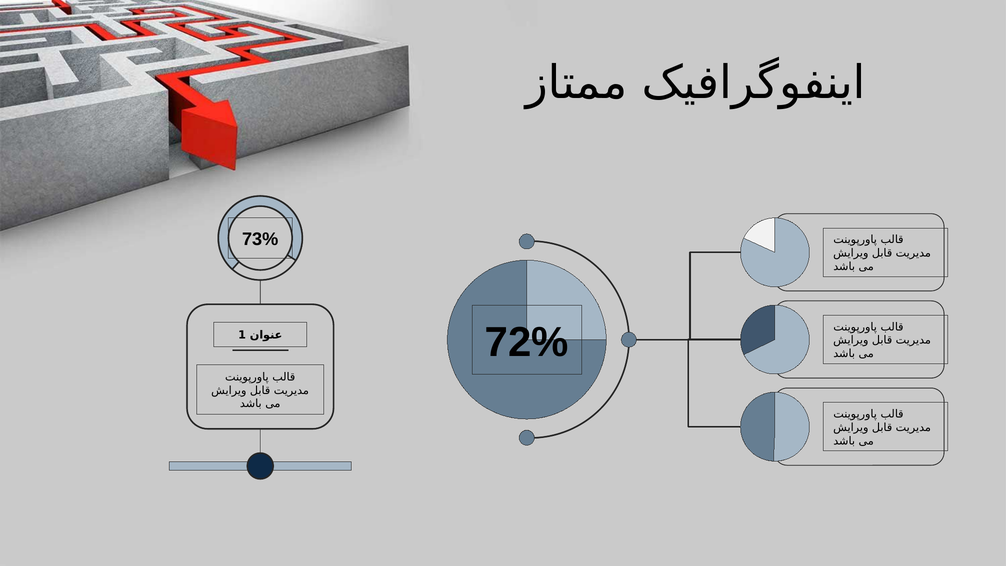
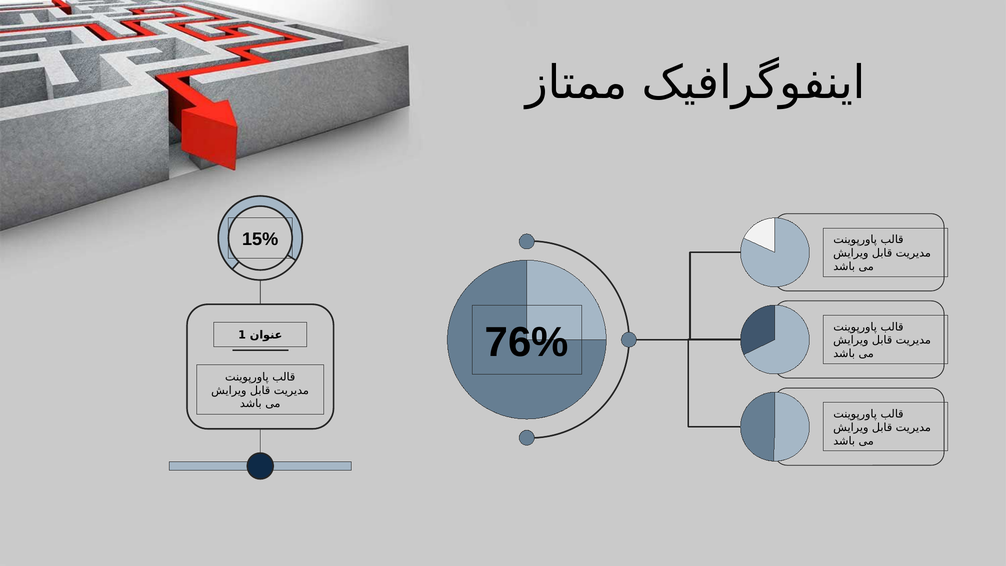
73%: 73% -> 15% (260, 239)
72%: 72% -> 76% (527, 342)
